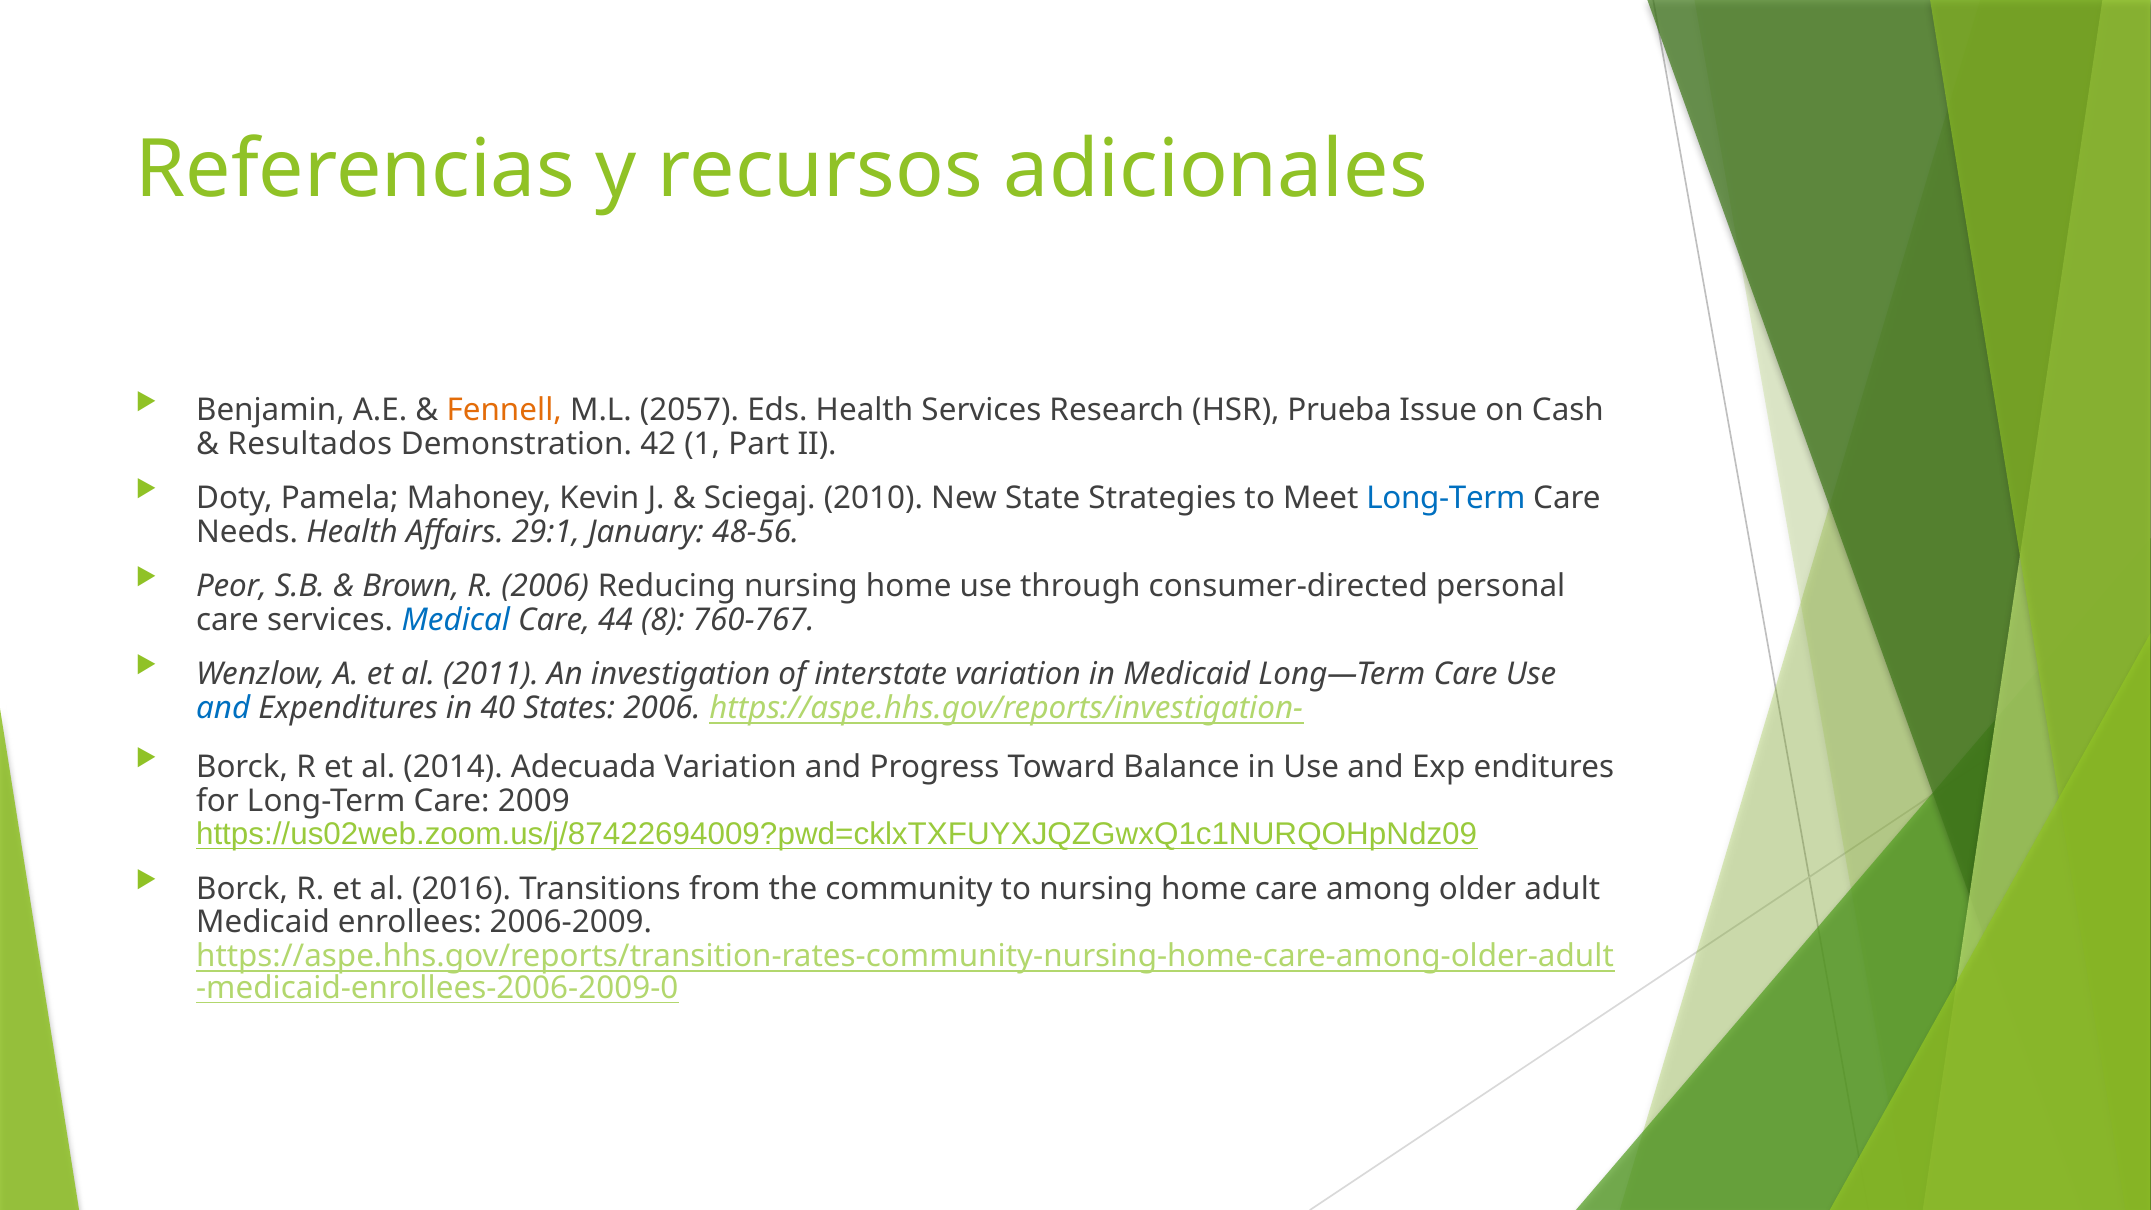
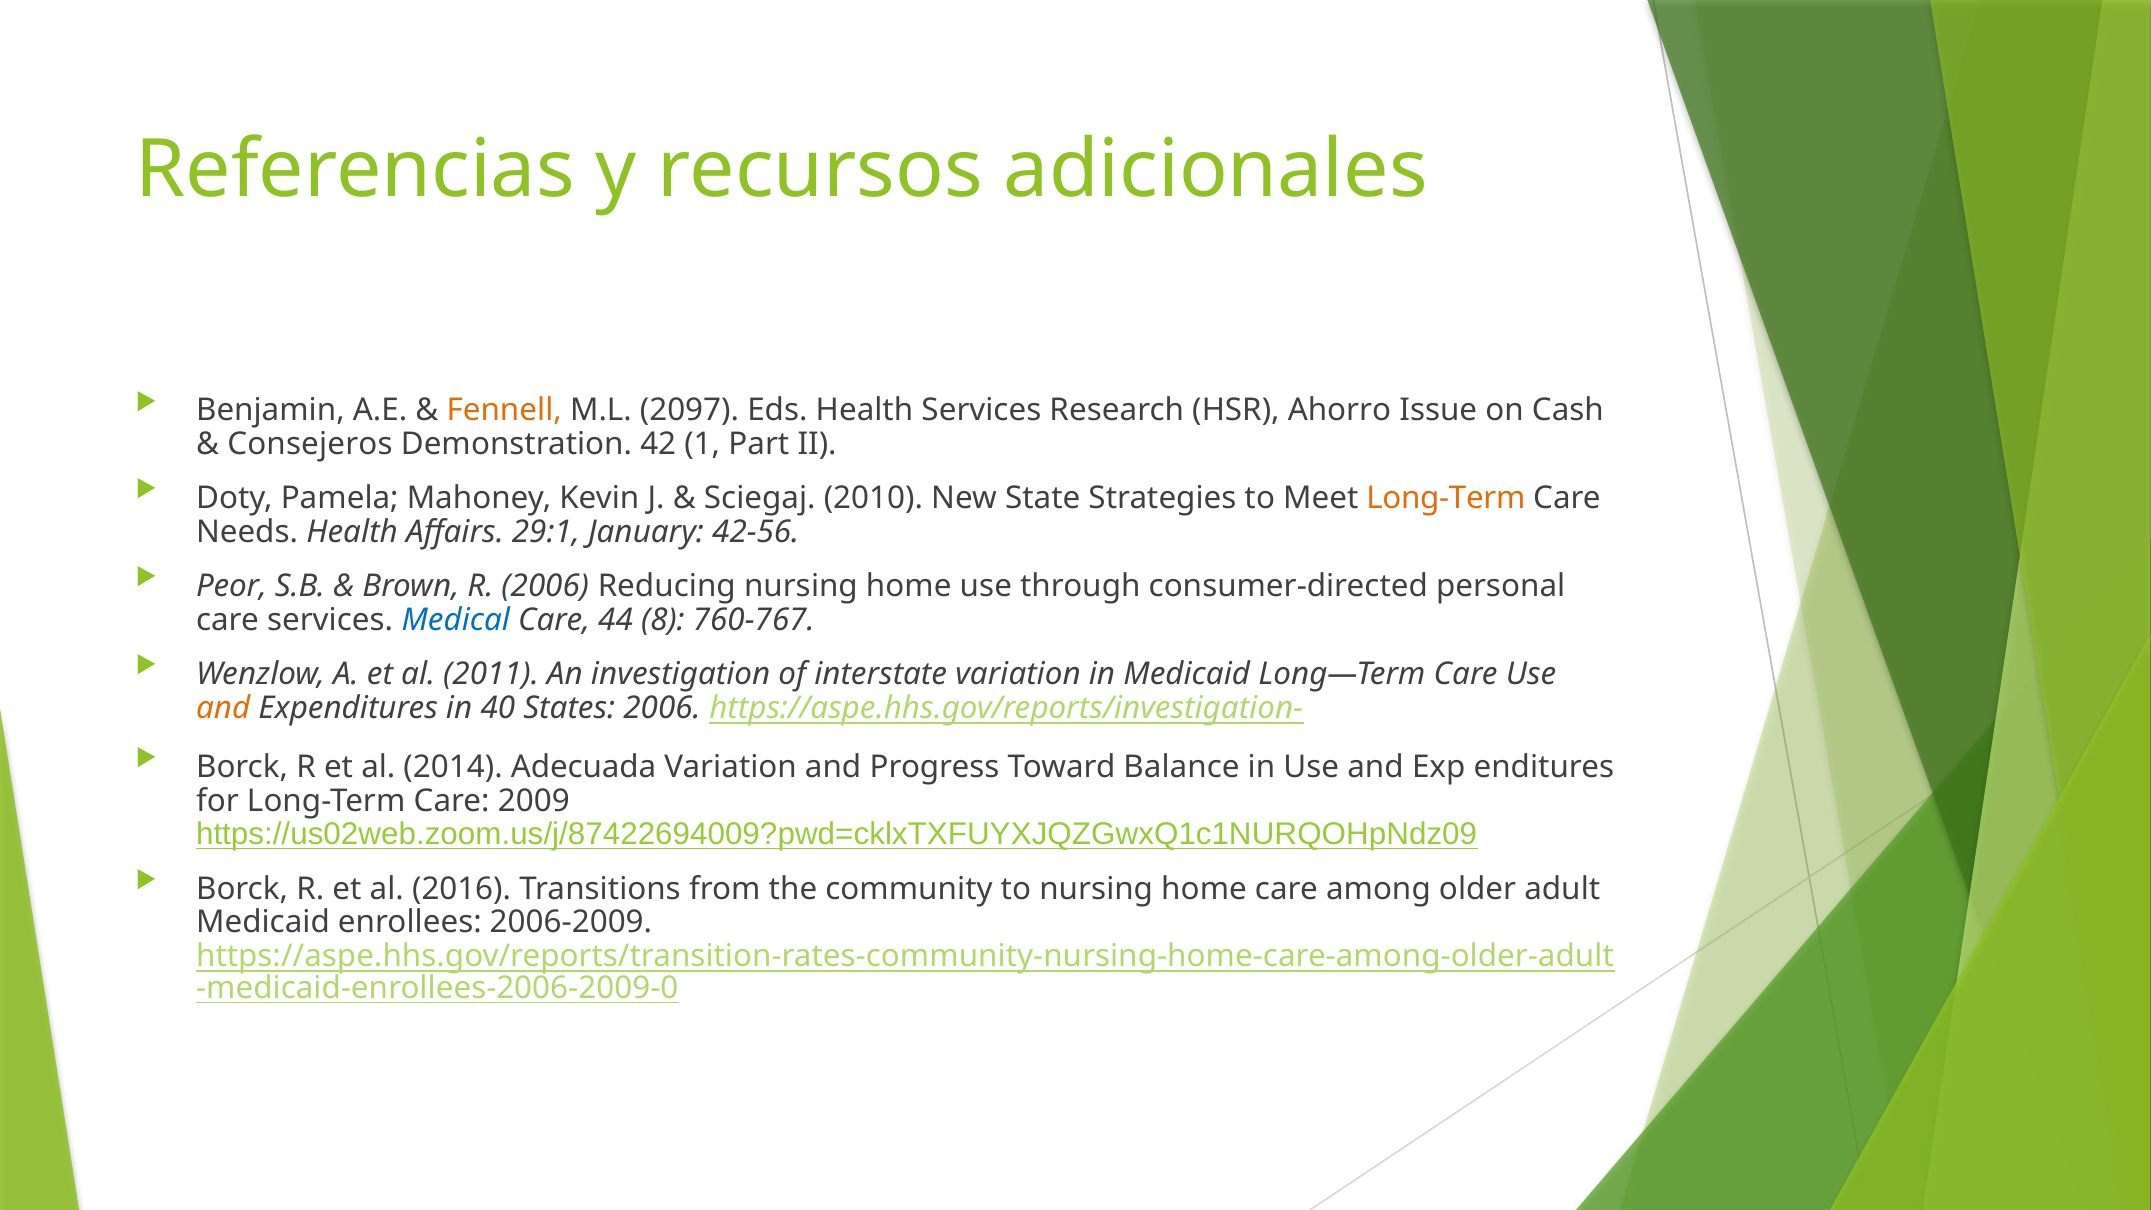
2057: 2057 -> 2097 (689, 410)
Prueba: Prueba -> Ahorro (1339, 410)
Resultados: Resultados -> Consejeros (310, 444)
Long-Term colour: blue -> orange (1446, 498)
48-56: 48-56 -> 42-56 (756, 532)
and colour: blue -> orange (223, 708)
